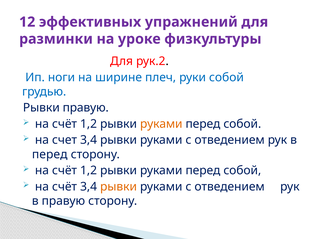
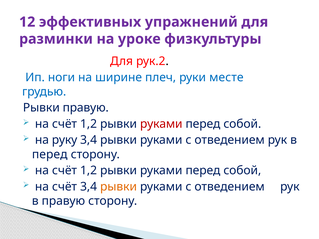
руки собой: собой -> месте (226, 77)
руками colour: orange -> red (161, 124)
счет: счет -> руку (65, 140)
